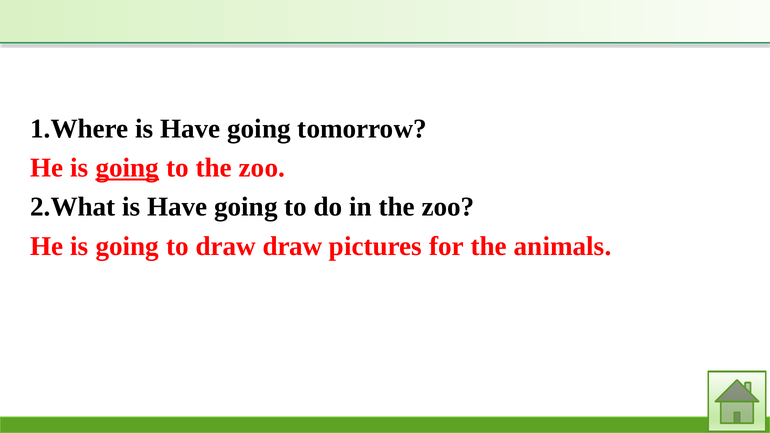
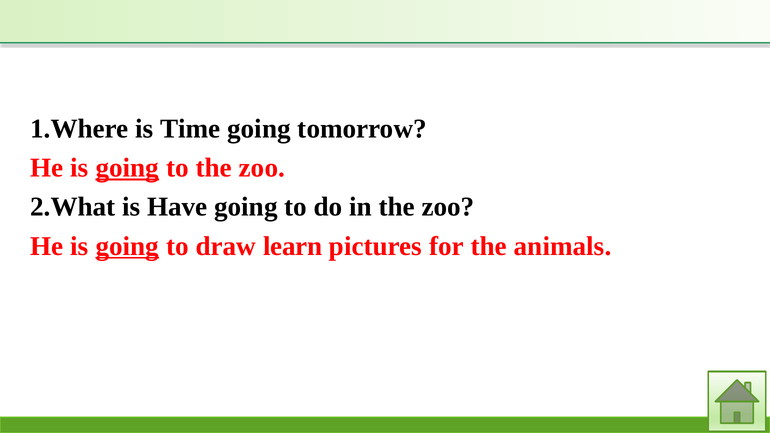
1.Where is Have: Have -> Time (190, 129)
going underline: none -> present (127, 246)
draw draw: draw -> learn (293, 246)
